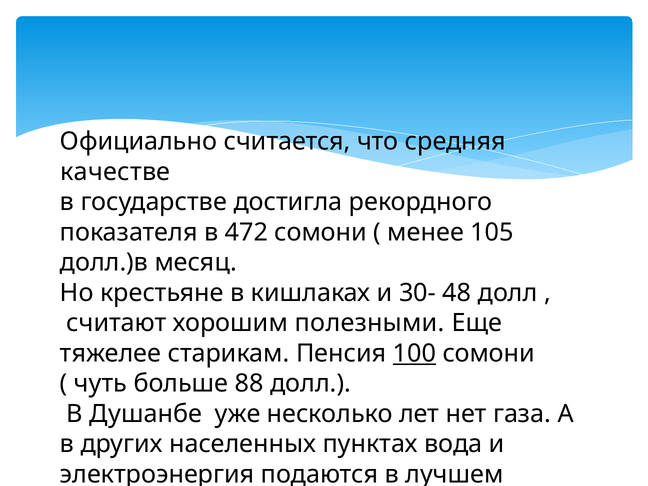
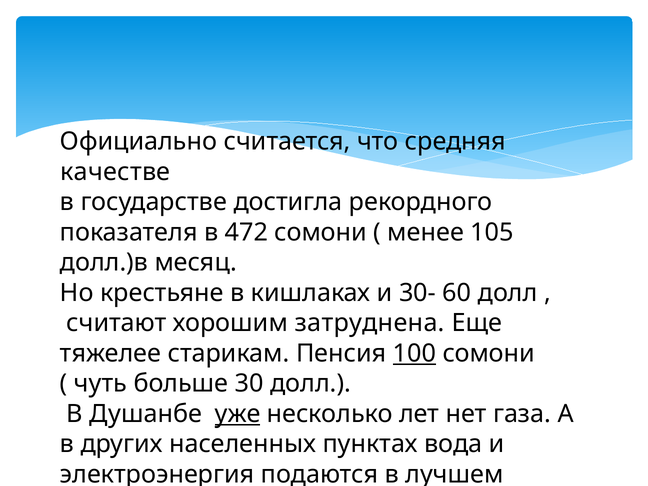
48: 48 -> 60 (457, 293)
полезными: полезными -> затруднена (370, 323)
88: 88 -> 30 (249, 384)
уже underline: none -> present (238, 414)
